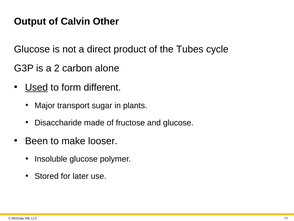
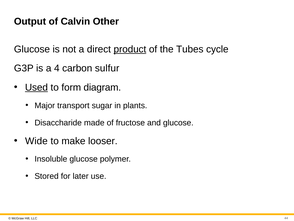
product underline: none -> present (130, 49)
2: 2 -> 4 (57, 68)
alone: alone -> sulfur (107, 68)
different: different -> diagram (102, 87)
Been: Been -> Wide (36, 141)
